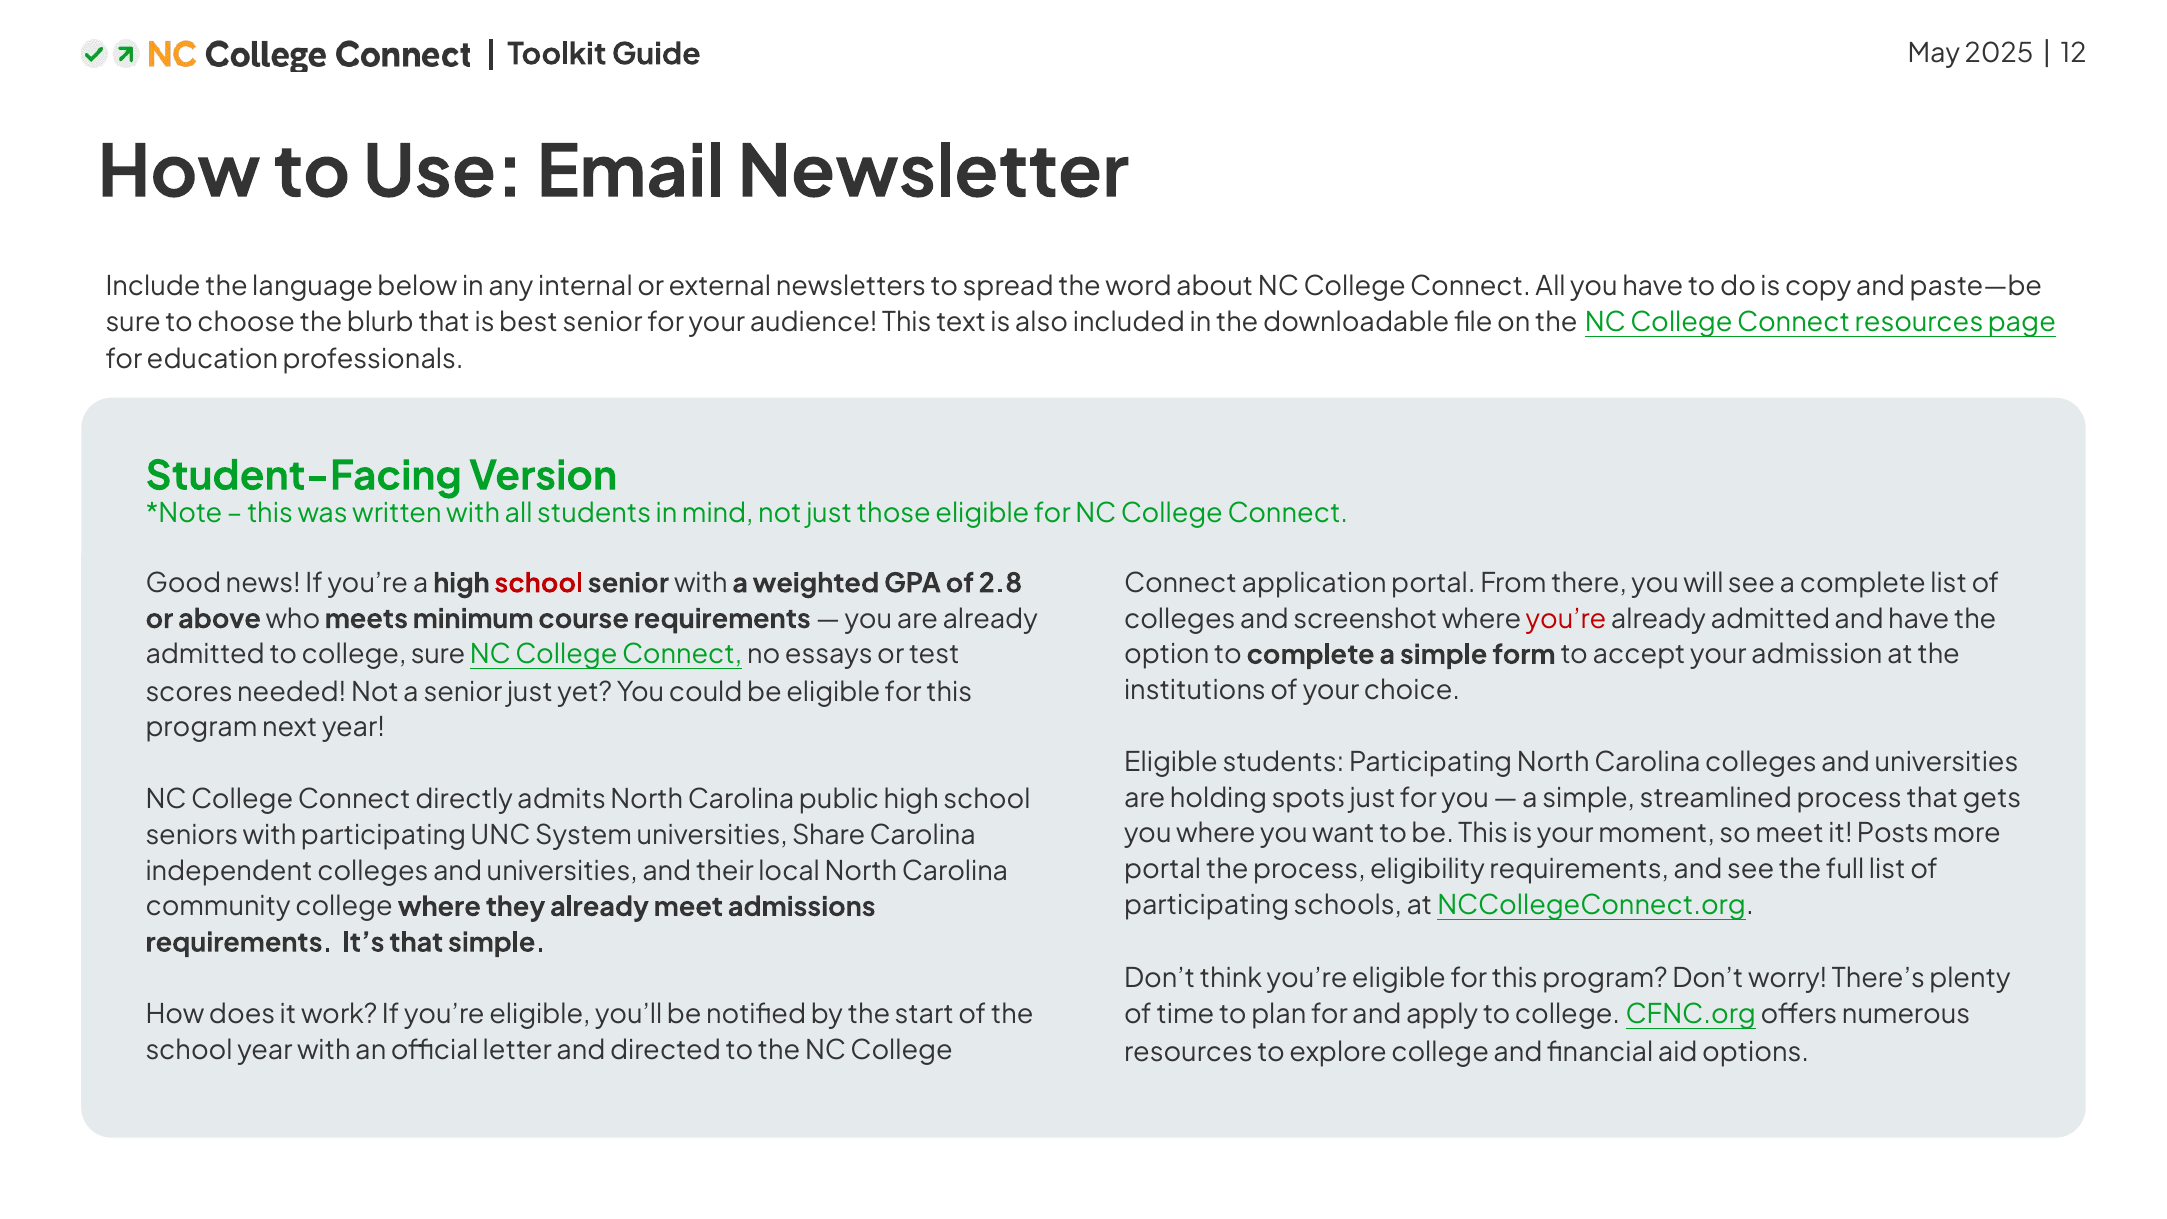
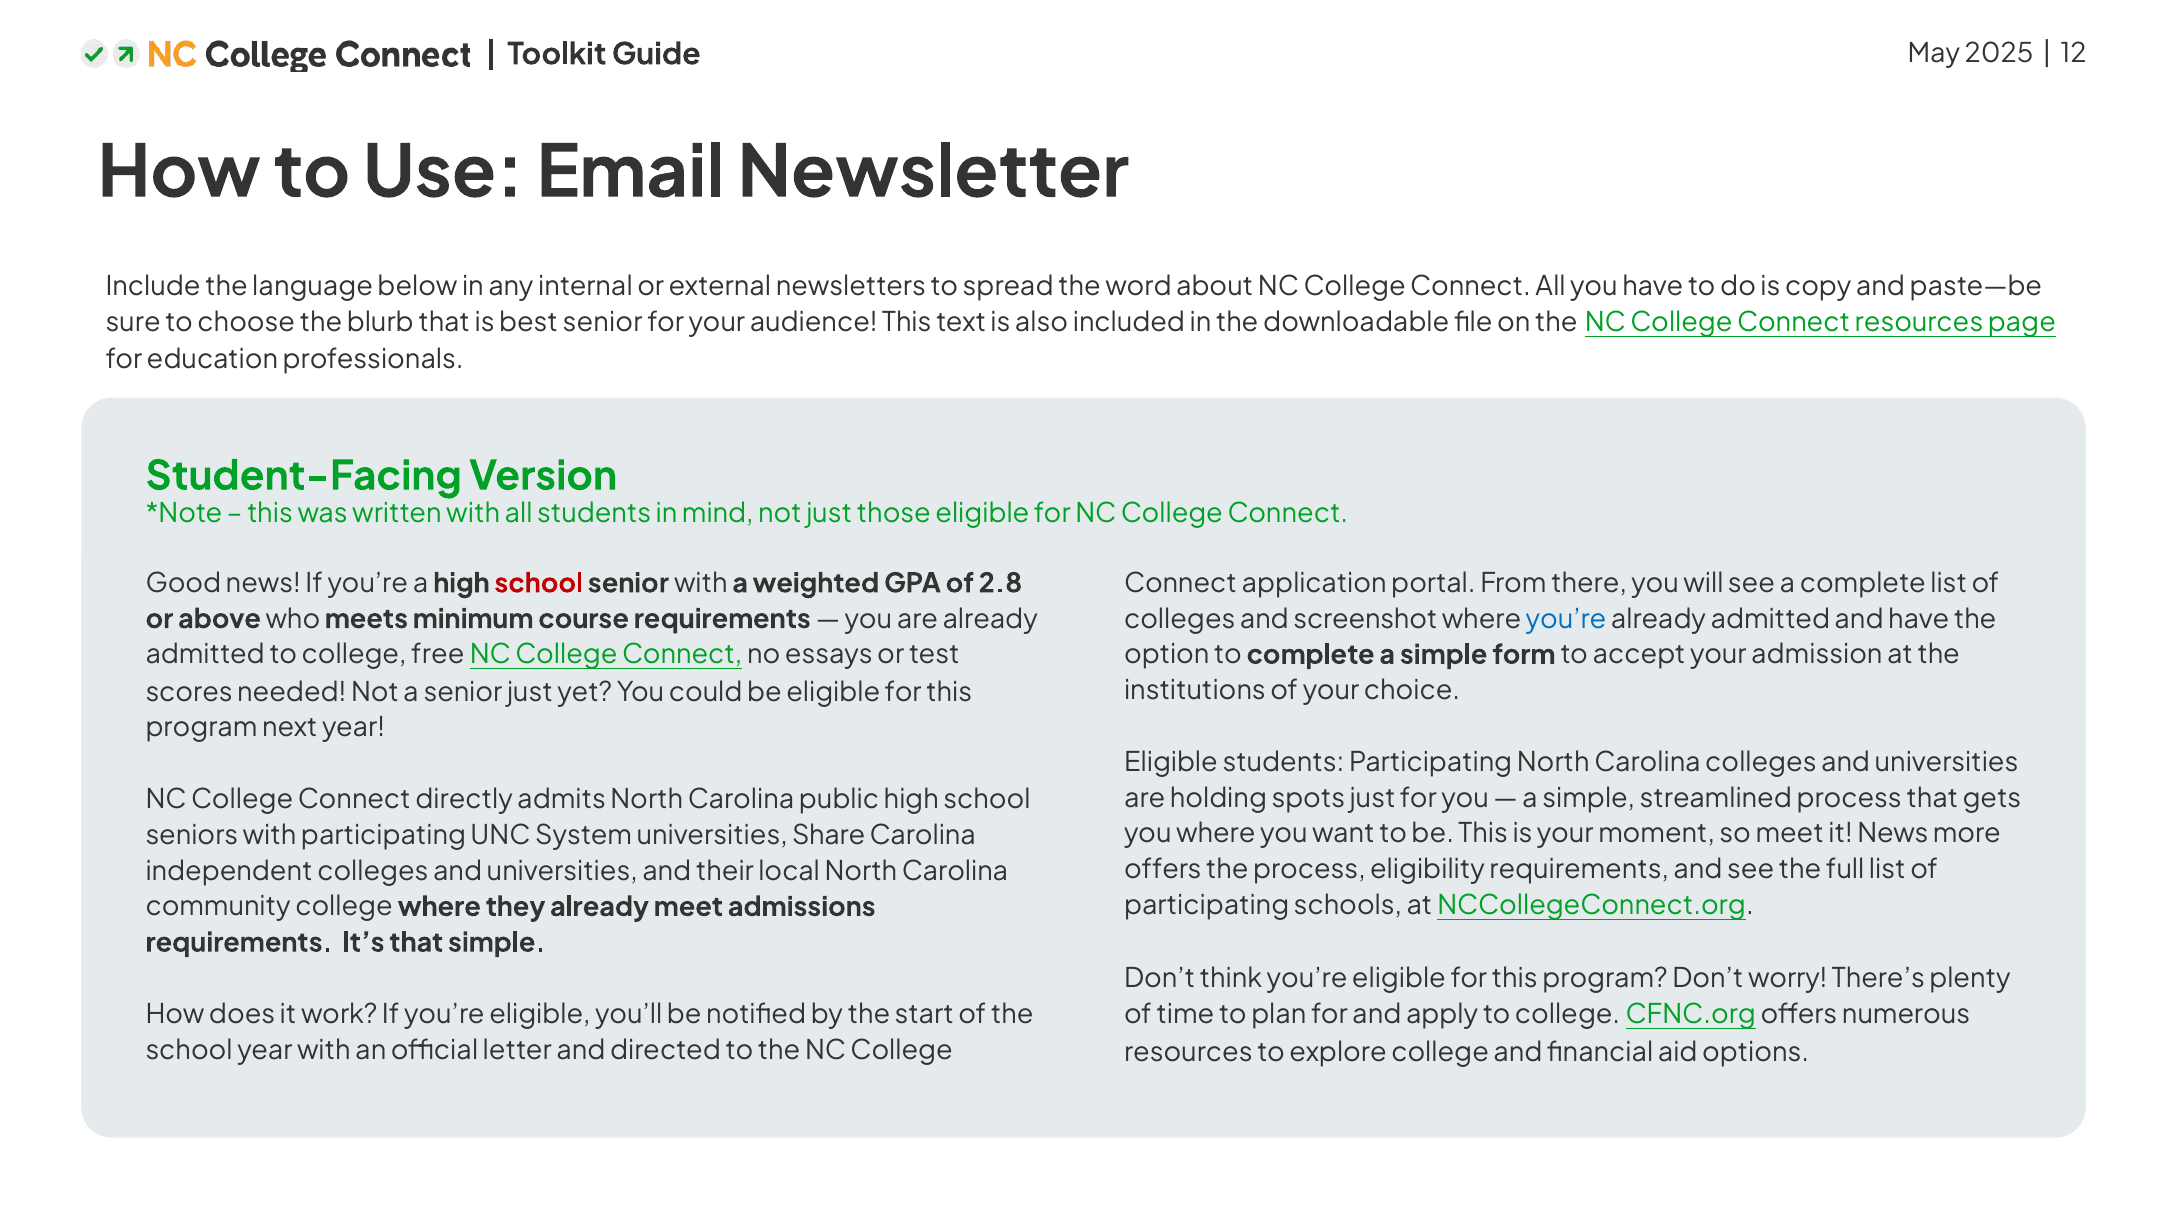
you’re colour: red -> blue (1566, 619)
college sure: sure -> free (438, 655)
it Posts: Posts -> News (1893, 834)
portal: portal -> offers (1163, 869)
